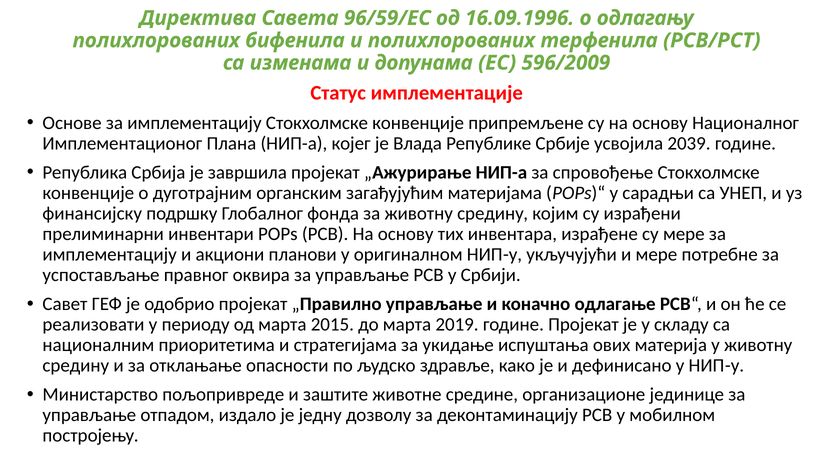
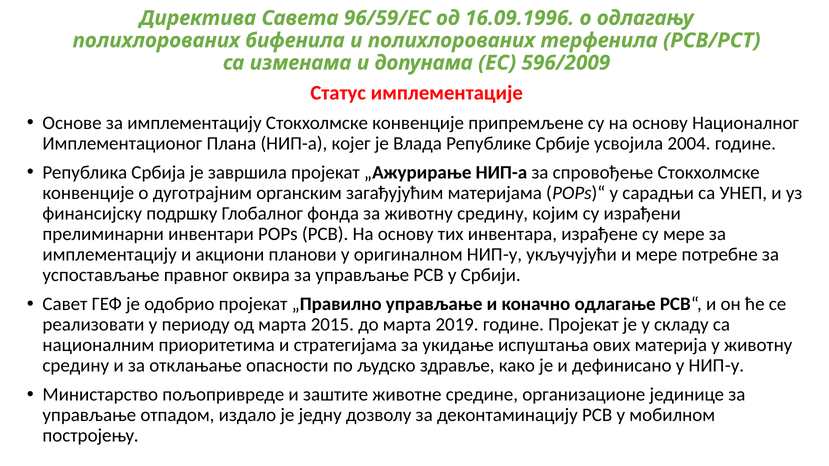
2039: 2039 -> 2004 (689, 143)
